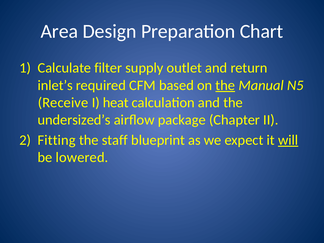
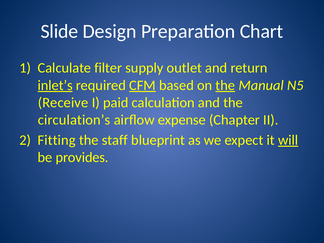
Area: Area -> Slide (59, 31)
inlet’s underline: none -> present (55, 85)
CFM underline: none -> present (142, 85)
heat: heat -> paid (116, 103)
undersized’s: undersized’s -> circulation’s (74, 120)
package: package -> expense (182, 120)
lowered: lowered -> provides (82, 157)
